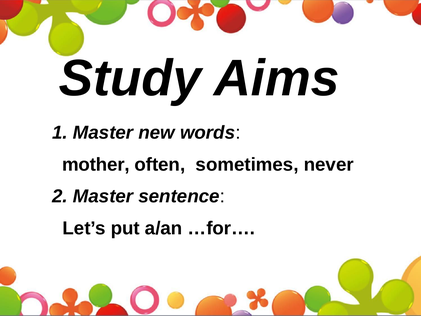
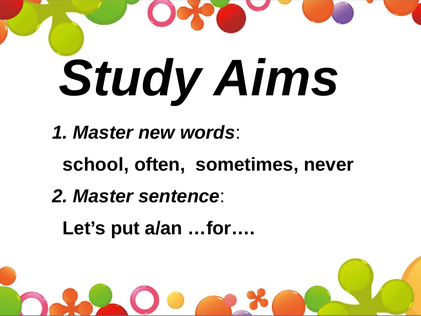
mother: mother -> school (96, 165)
